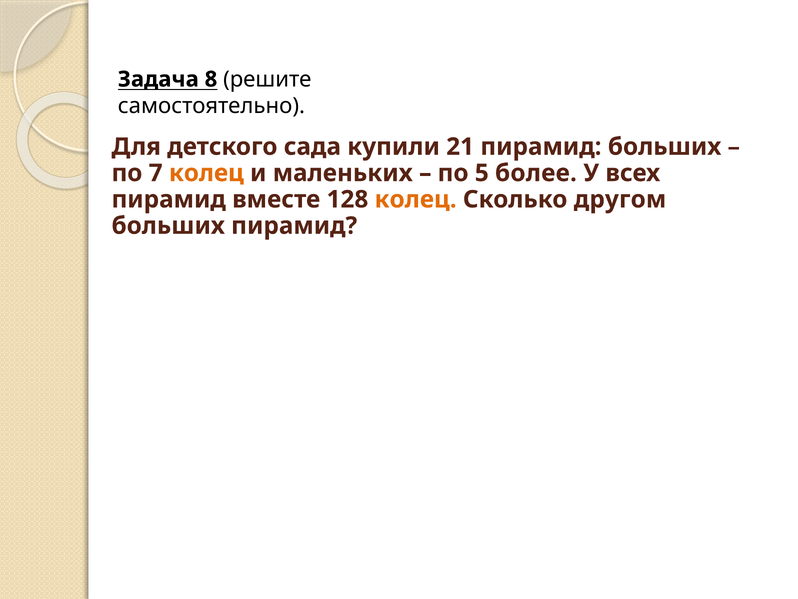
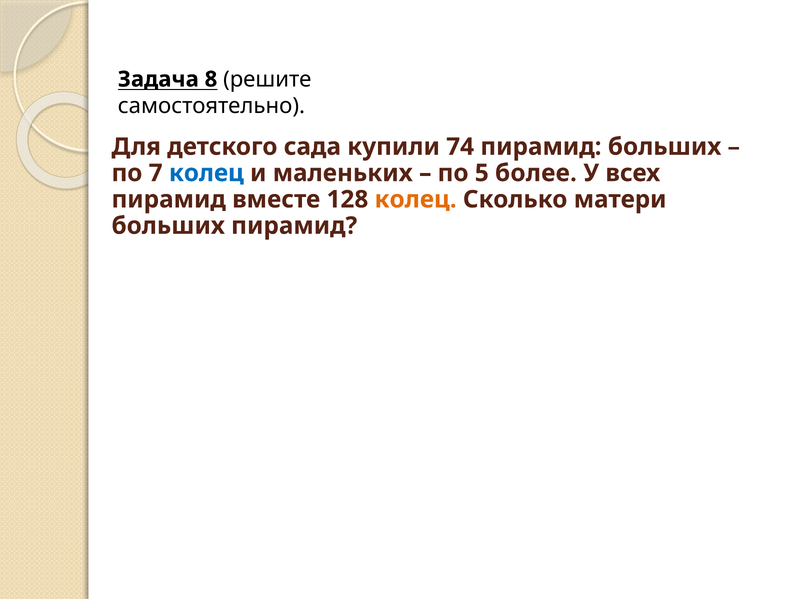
21: 21 -> 74 (460, 147)
колец colour: orange -> blue (206, 173)
другом: другом -> матери (620, 199)
